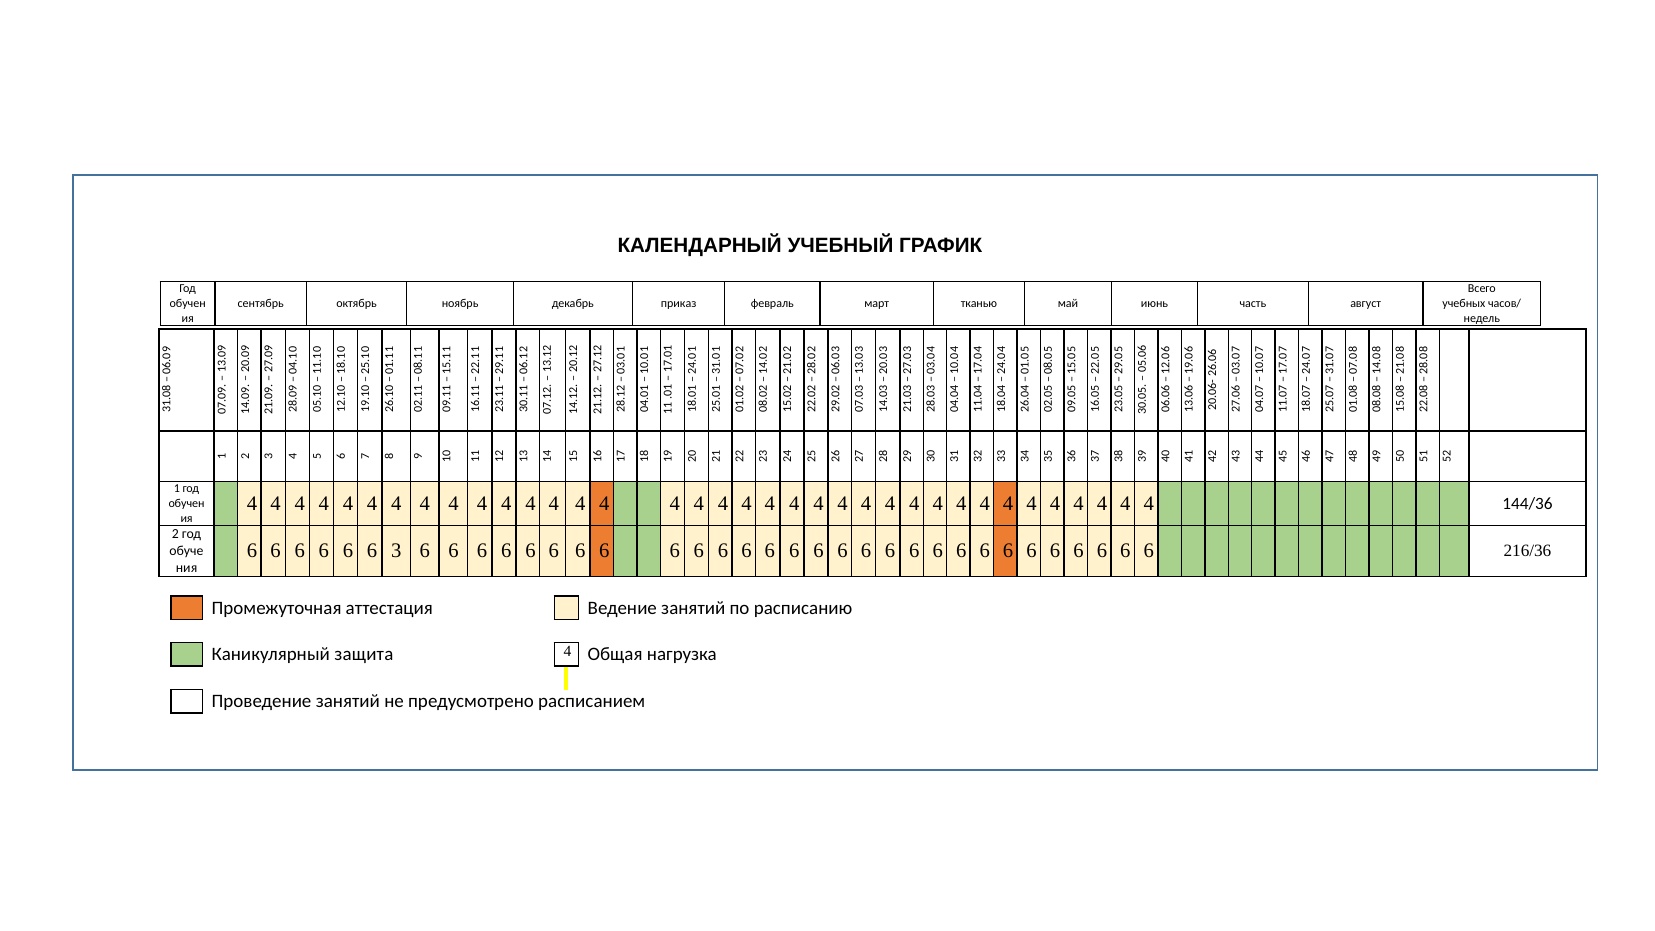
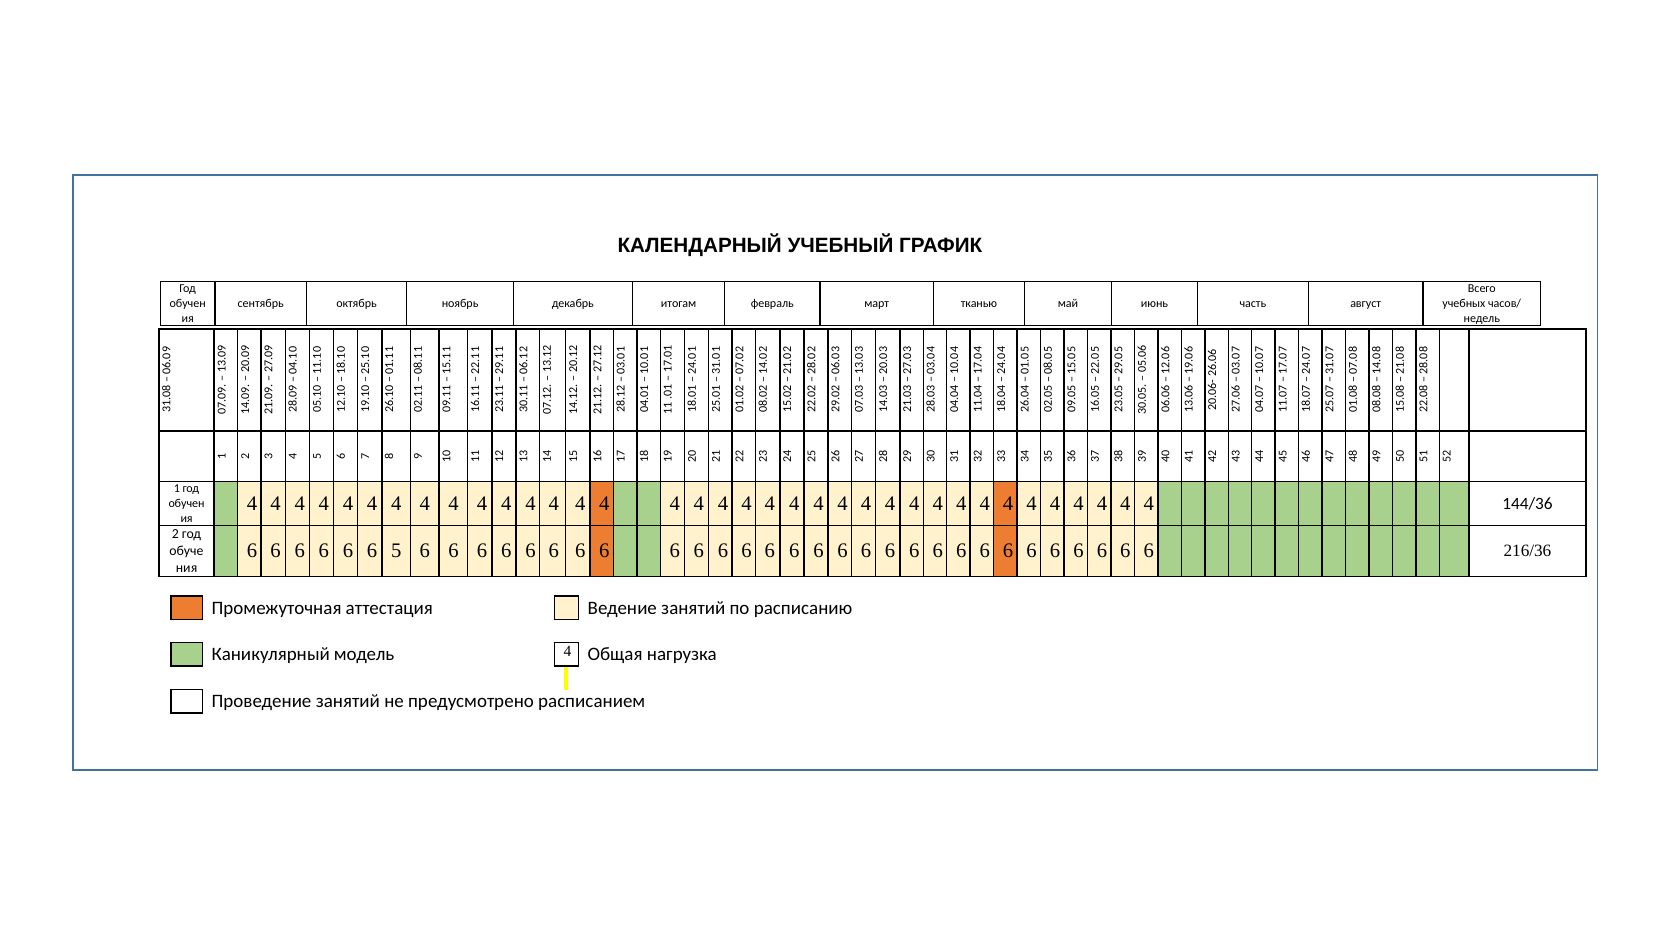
приказ: приказ -> итогам (679, 304)
6 6 3: 3 -> 5 (396, 551)
защита: защита -> модель (364, 655)
